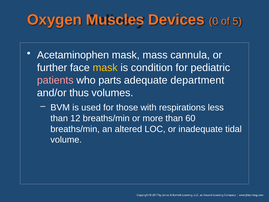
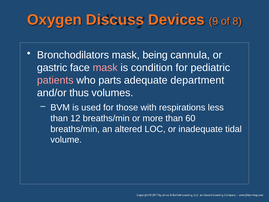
Muscles: Muscles -> Discuss (115, 20)
0: 0 -> 9 (213, 21)
5: 5 -> 8 (237, 21)
Acetaminophen: Acetaminophen -> Bronchodilators (73, 55)
mass: mass -> being (155, 55)
further: further -> gastric (52, 68)
mask colour: yellow -> pink (105, 68)
